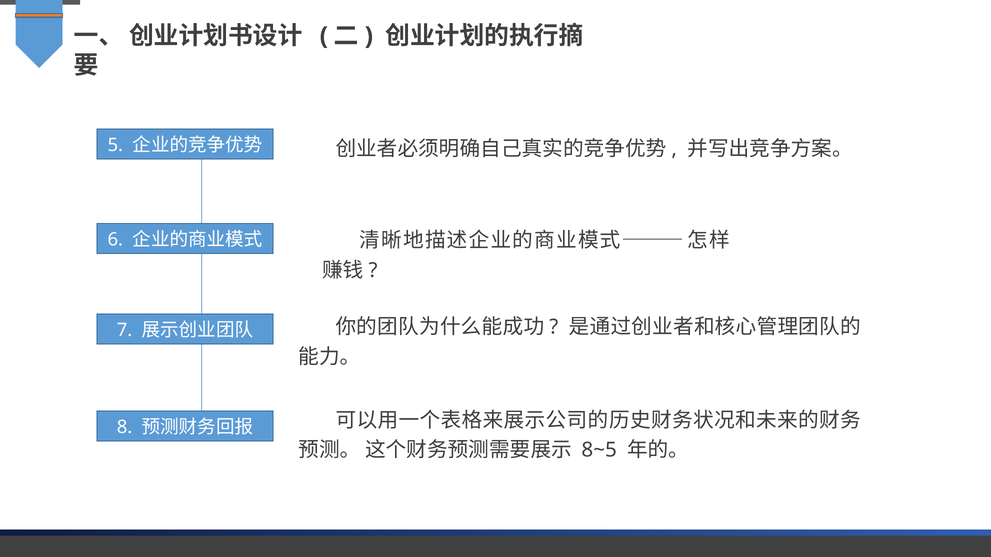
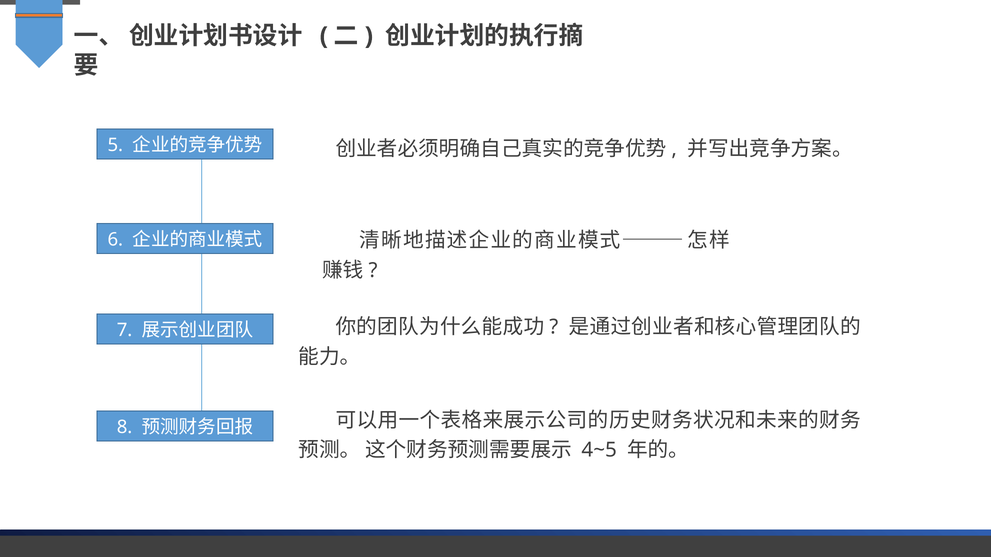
8~5: 8~5 -> 4~5 (599, 450)
